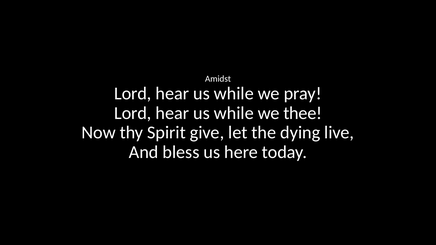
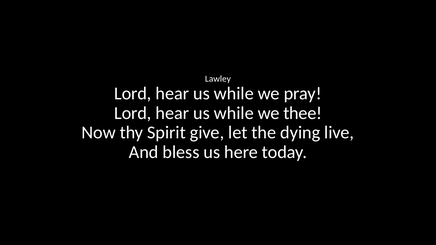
Amidst: Amidst -> Lawley (218, 79)
